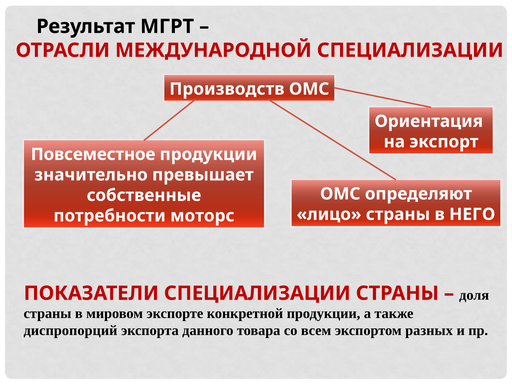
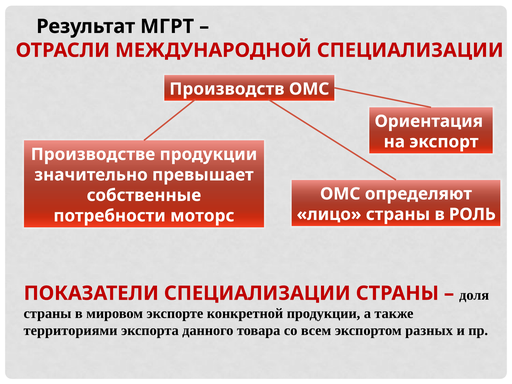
Повсеместное: Повсеместное -> Производстве (93, 154)
НЕГО: НЕГО -> РОЛЬ (472, 214)
диспропорций: диспропорций -> территориями (71, 330)
